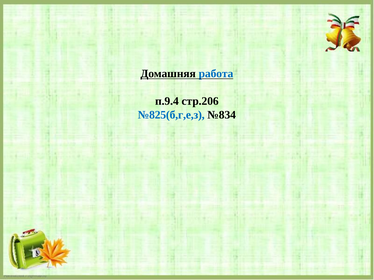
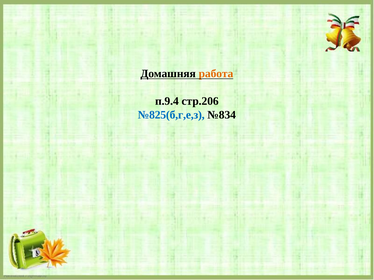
работа colour: blue -> orange (216, 74)
